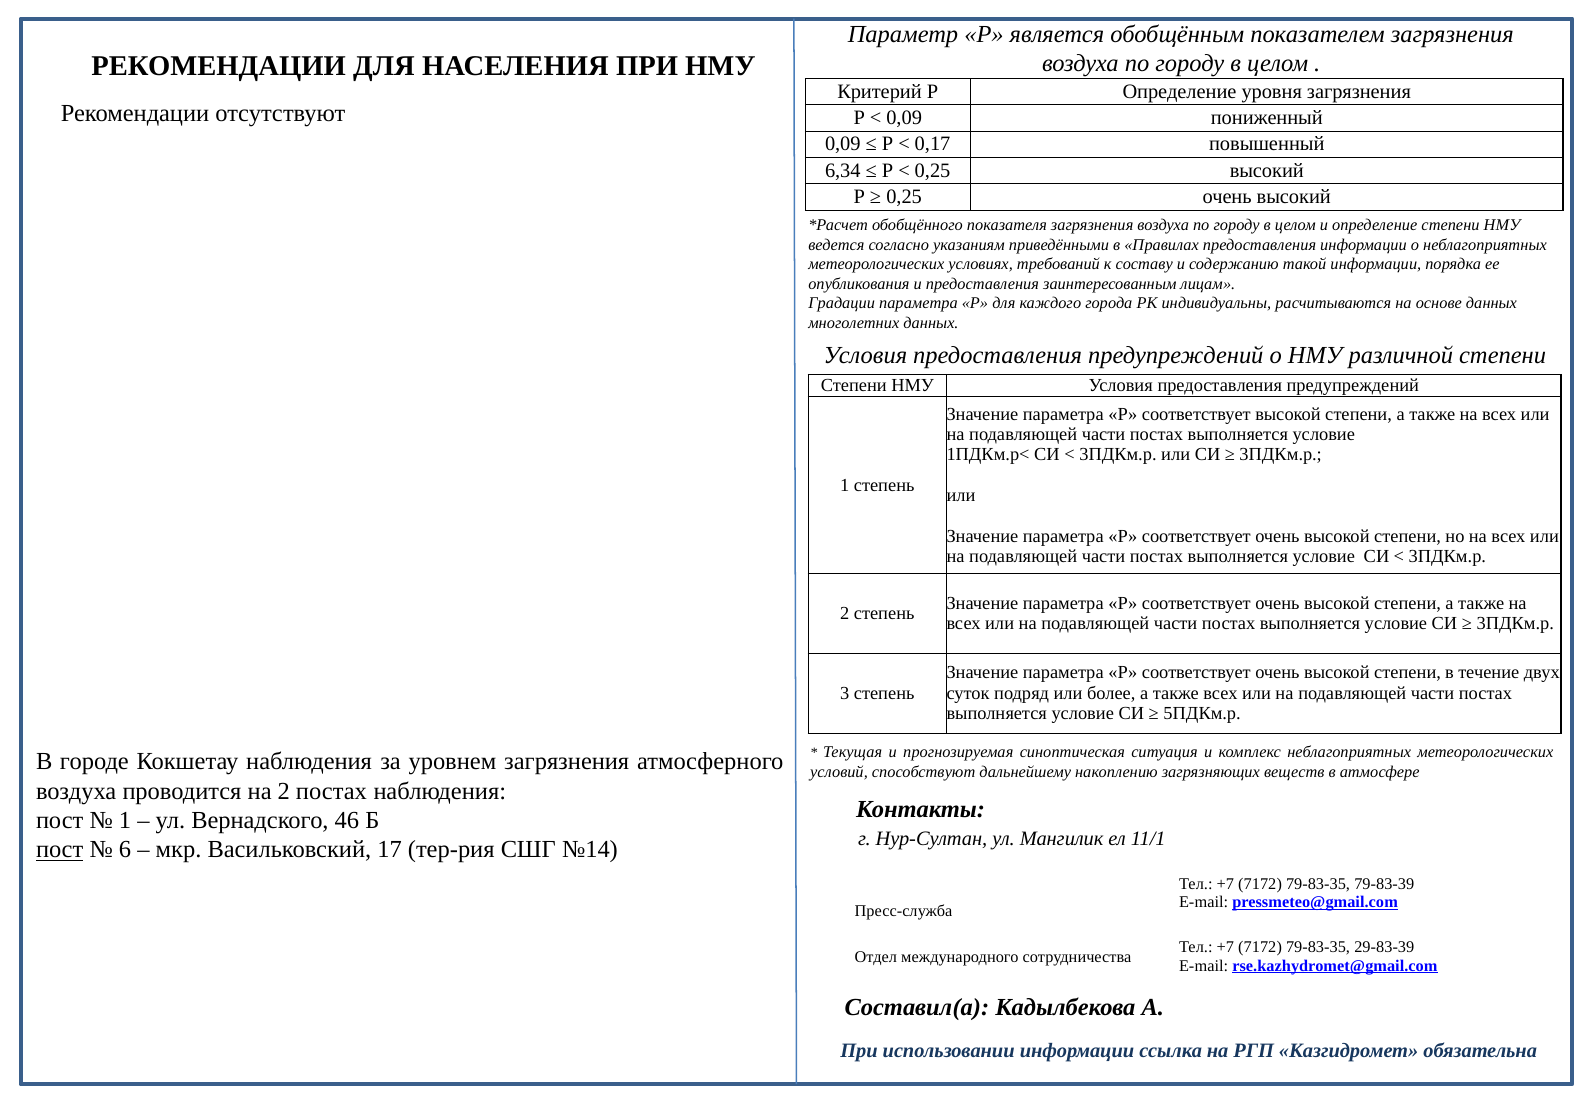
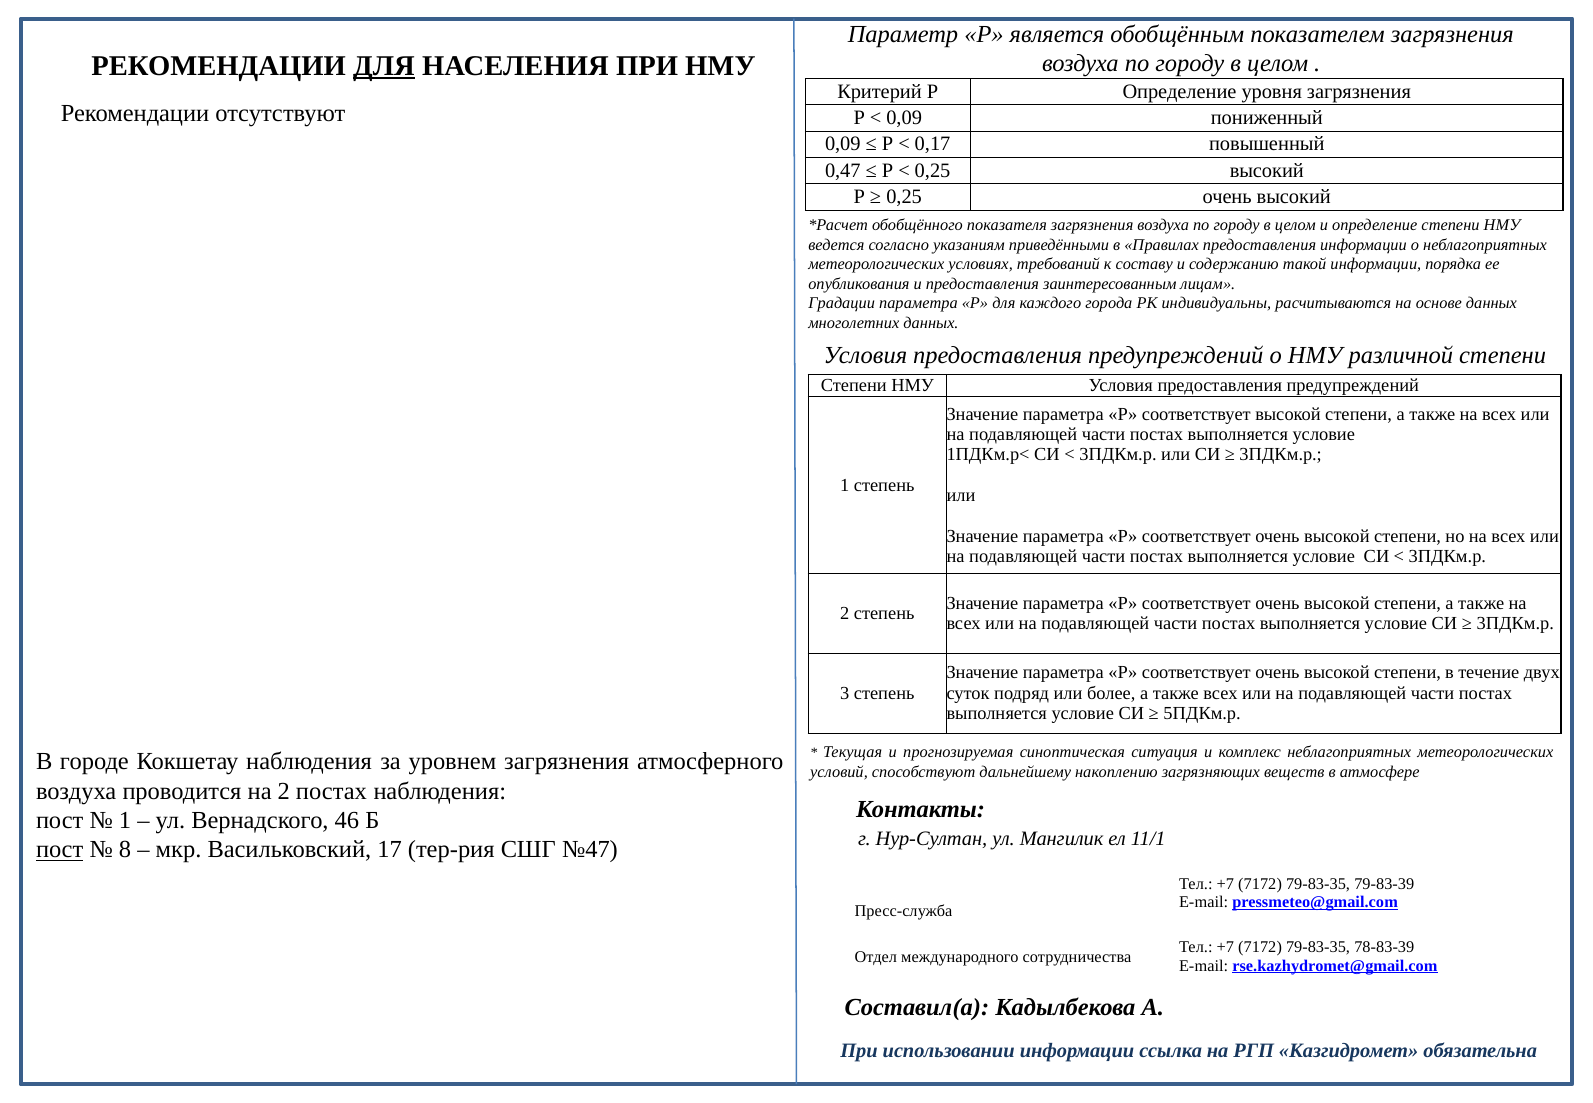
ДЛЯ underline: none -> present (384, 66)
6,34: 6,34 -> 0,47 (843, 170)
6: 6 -> 8 (125, 850)
№14: №14 -> №47 (590, 850)
29-83-39: 29-83-39 -> 78-83-39 (1384, 947)
